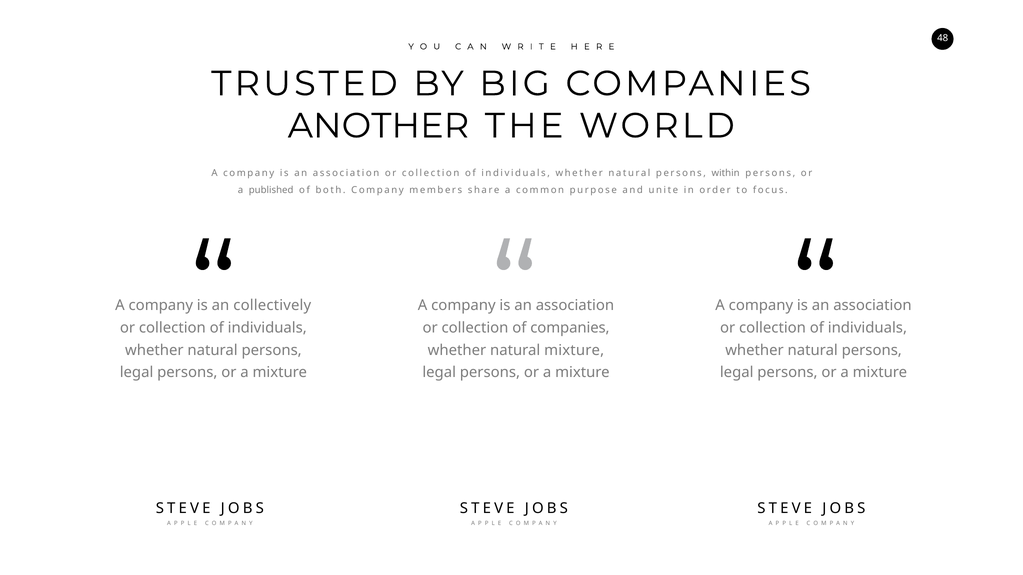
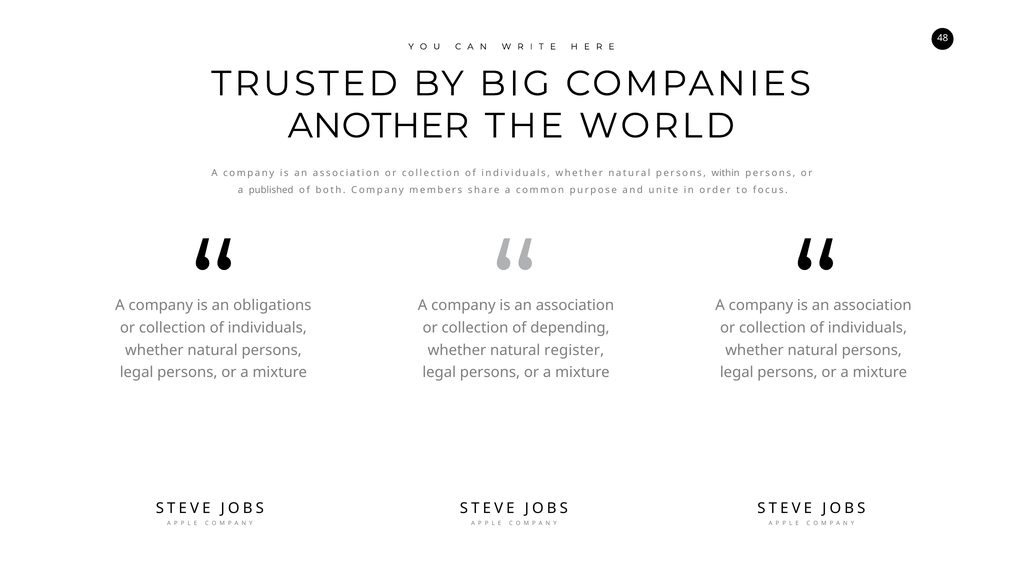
collectively: collectively -> obligations (272, 306)
companies: companies -> depending (570, 328)
mixture: mixture -> register (574, 351)
